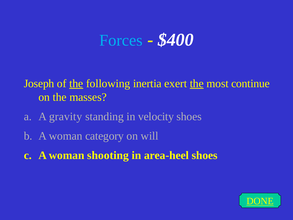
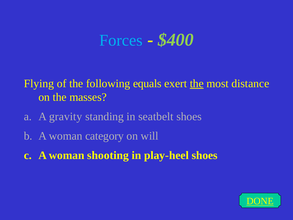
$400 colour: white -> light green (176, 40)
Joseph: Joseph -> Flying (39, 83)
the underline: present -> none (76, 83)
inertia: inertia -> equals (147, 83)
continue: continue -> distance (250, 83)
velocity: velocity -> seatbelt (156, 116)
area-heel: area-heel -> play-heel (166, 155)
